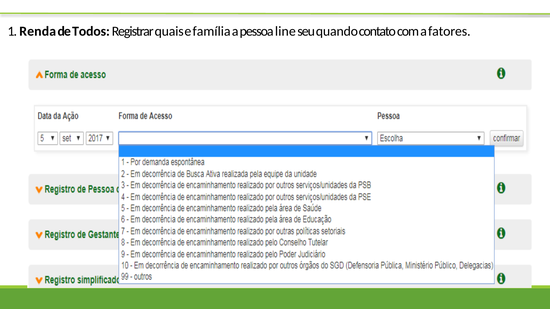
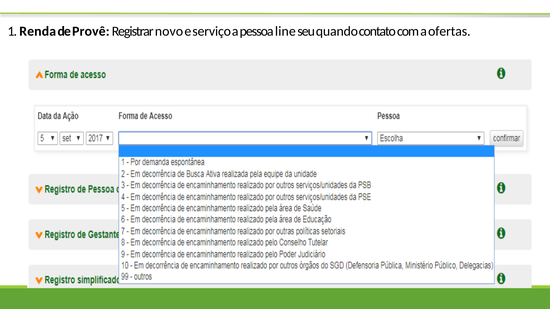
Todos: Todos -> Provê (91, 31)
quais: quais -> novo (169, 31)
família: família -> serviço (212, 31)
fatores: fatores -> ofertas (449, 31)
